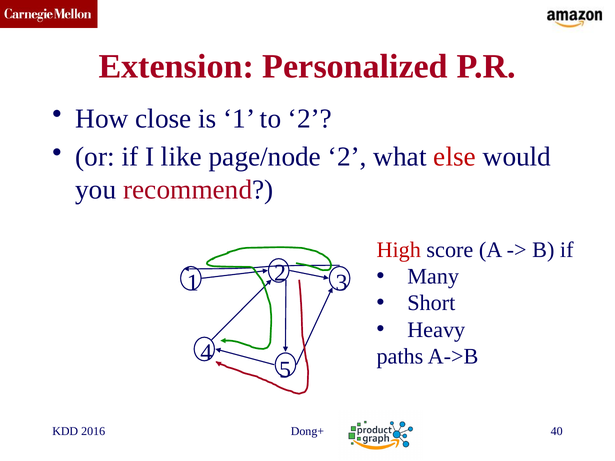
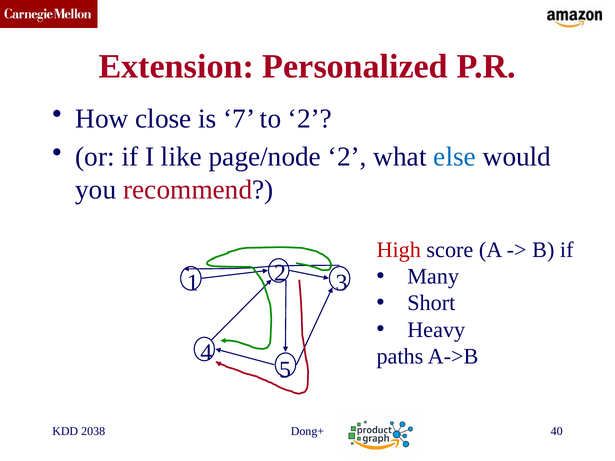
is 1: 1 -> 7 (239, 119)
else colour: red -> blue (455, 157)
2016: 2016 -> 2038 (93, 431)
